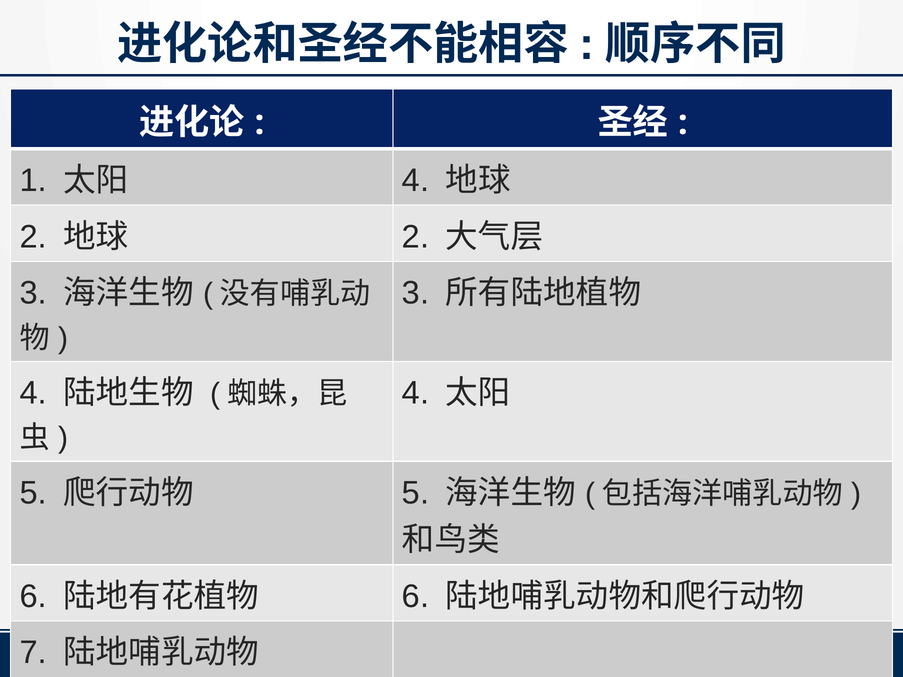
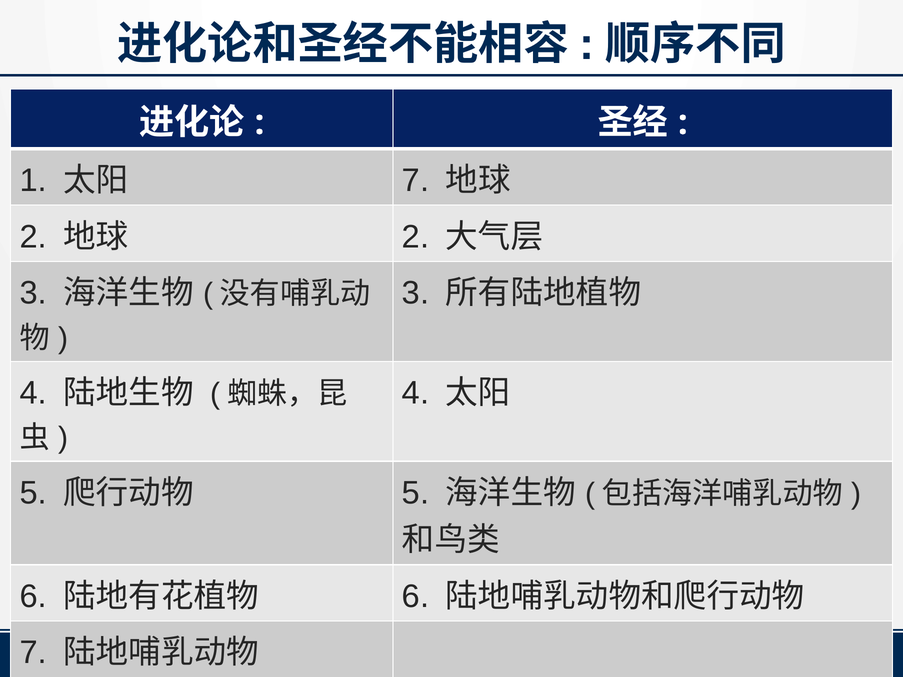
4: 4 -> 7 (416, 181)
